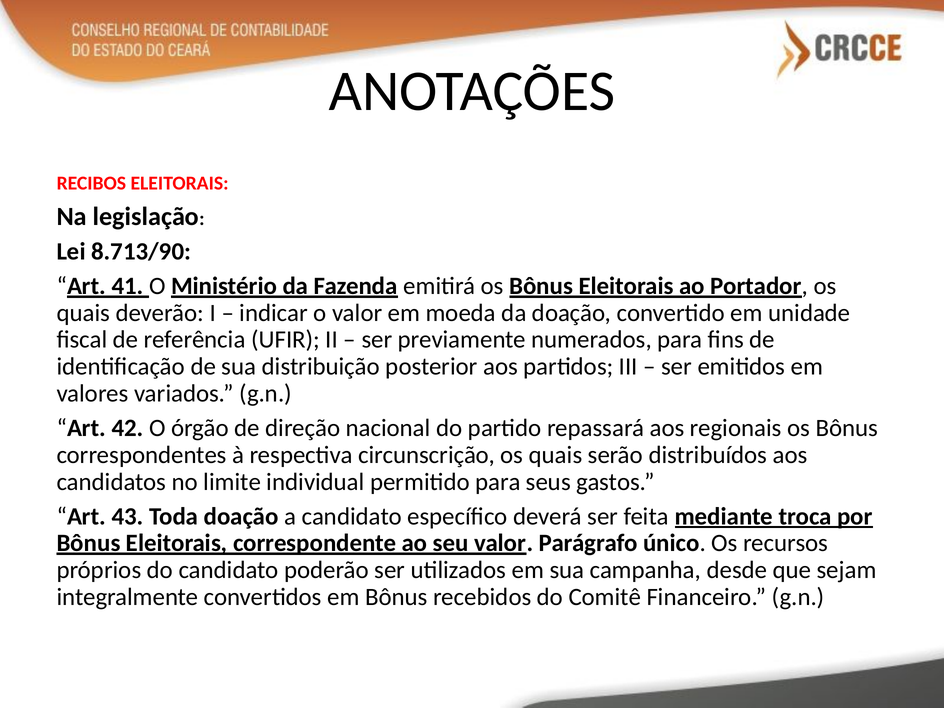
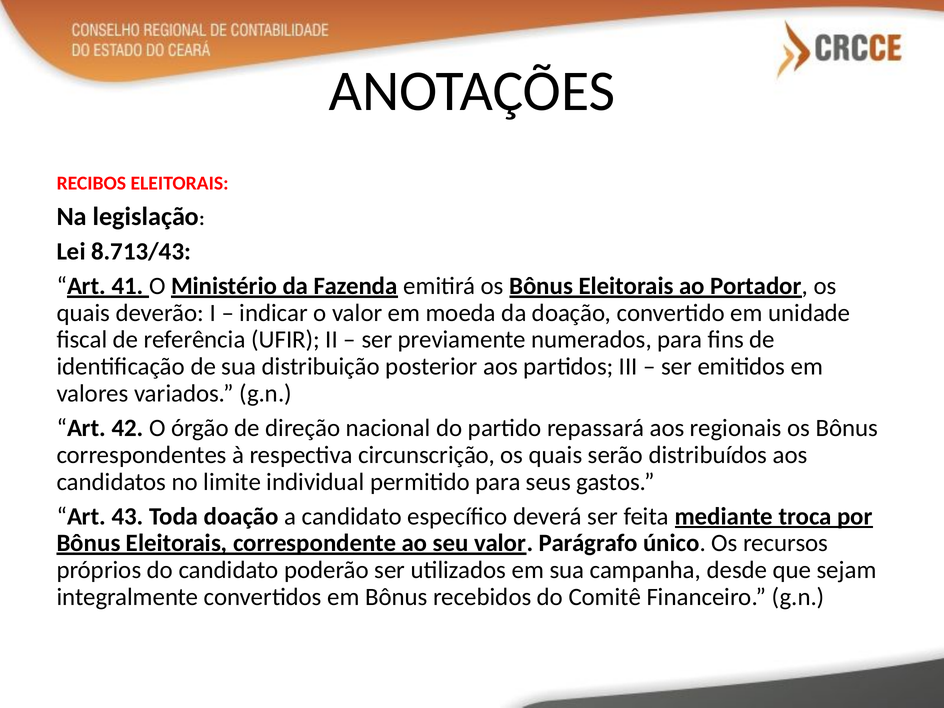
8.713/90: 8.713/90 -> 8.713/43 (141, 251)
